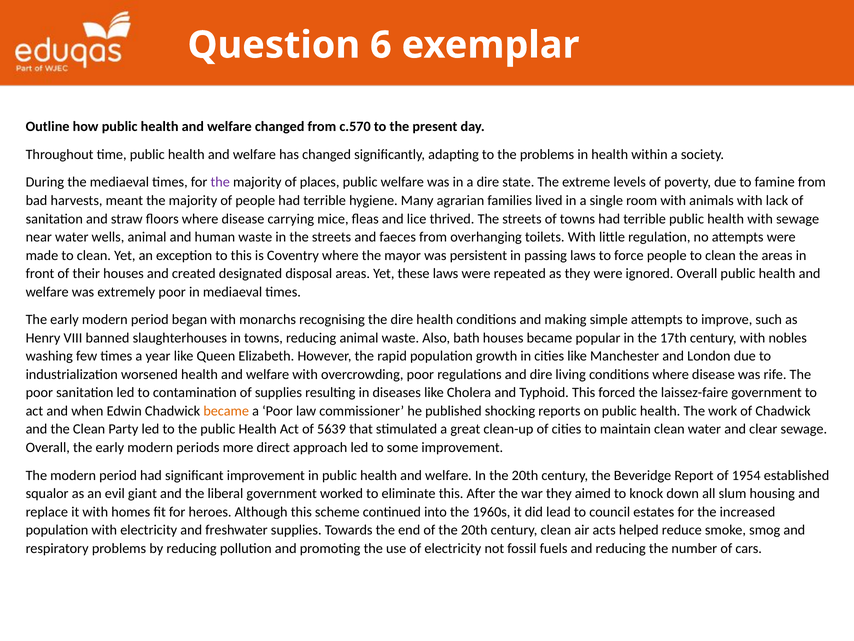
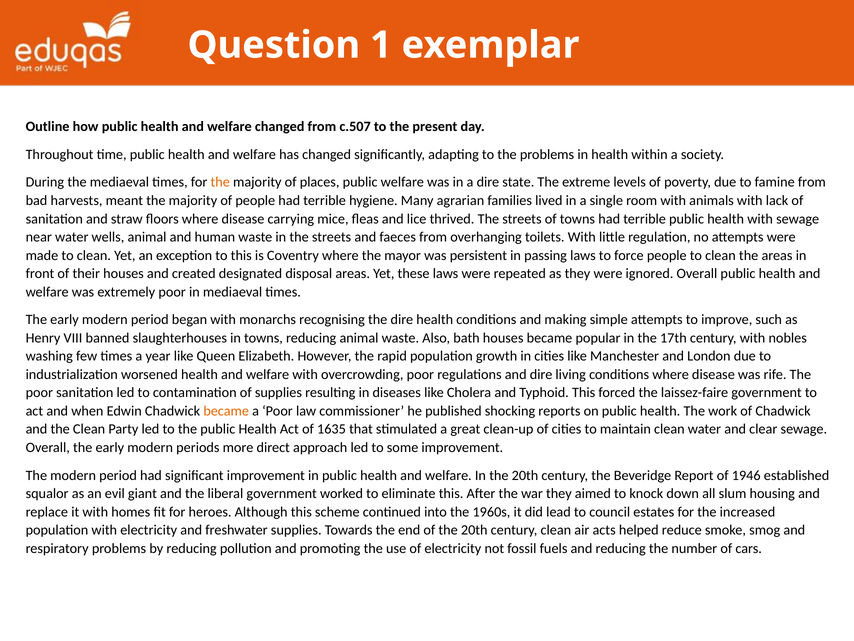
6: 6 -> 1 (381, 45)
c.570: c.570 -> c.507 (355, 127)
the colour: purple -> orange (220, 182)
5639: 5639 -> 1635 (331, 429)
1954: 1954 -> 1946 (746, 475)
